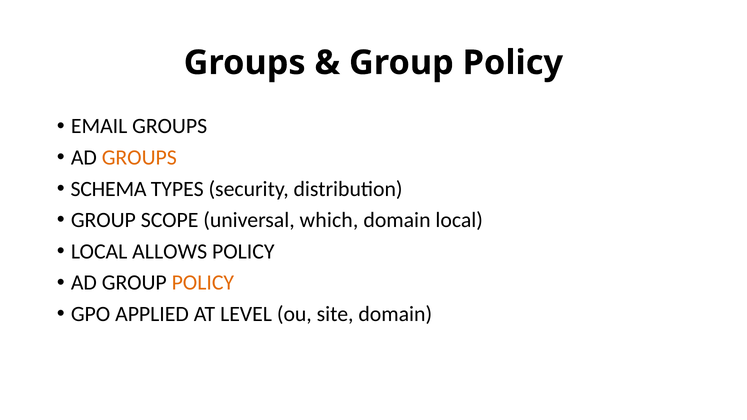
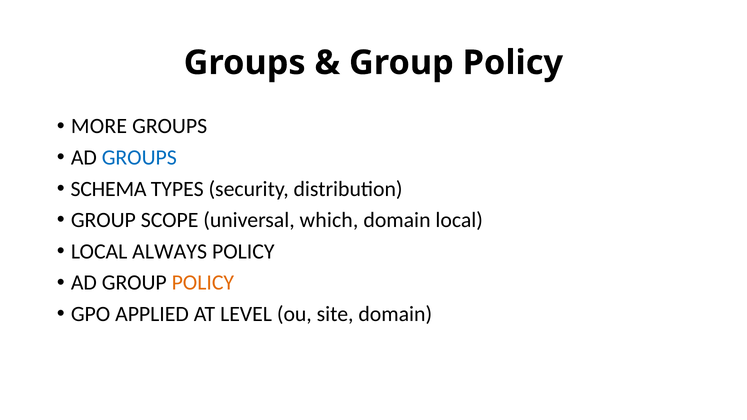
EMAIL: EMAIL -> MORE (99, 126)
GROUPS colour: orange -> blue (139, 158)
ALLOWS: ALLOWS -> ALWAYS (170, 252)
